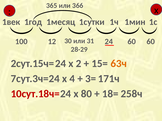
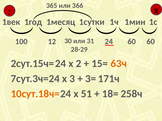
4: 4 -> 3 (72, 79)
10сут.18ч= colour: red -> orange (35, 94)
80: 80 -> 51 (86, 94)
